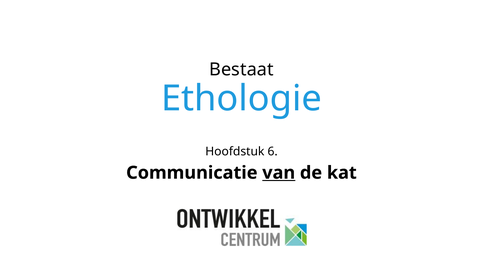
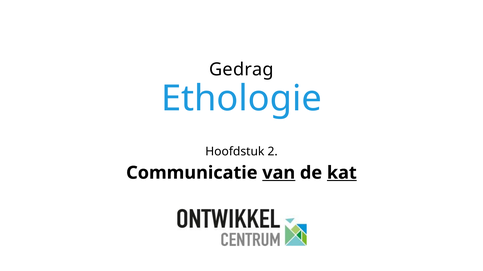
Bestaat: Bestaat -> Gedrag (241, 70)
6: 6 -> 2 (273, 152)
kat underline: none -> present (342, 173)
